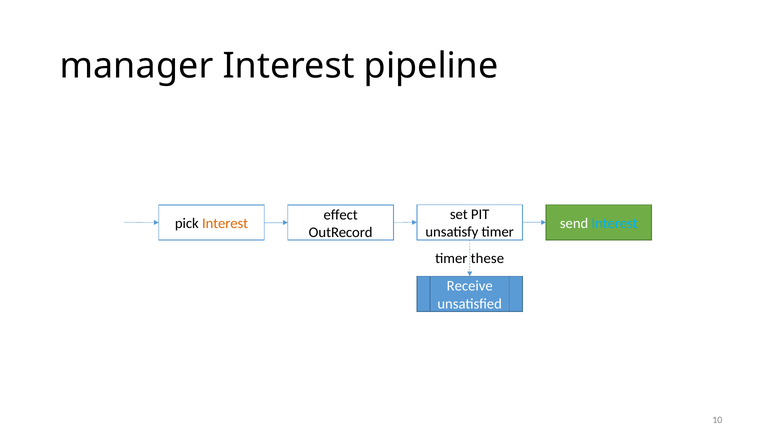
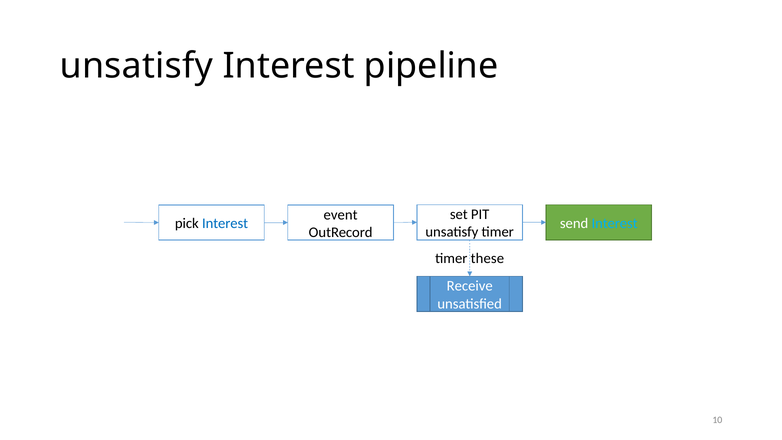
manager: manager -> unsatisfy (136, 66)
effect: effect -> event (341, 215)
Interest colour: orange -> blue (225, 224)
